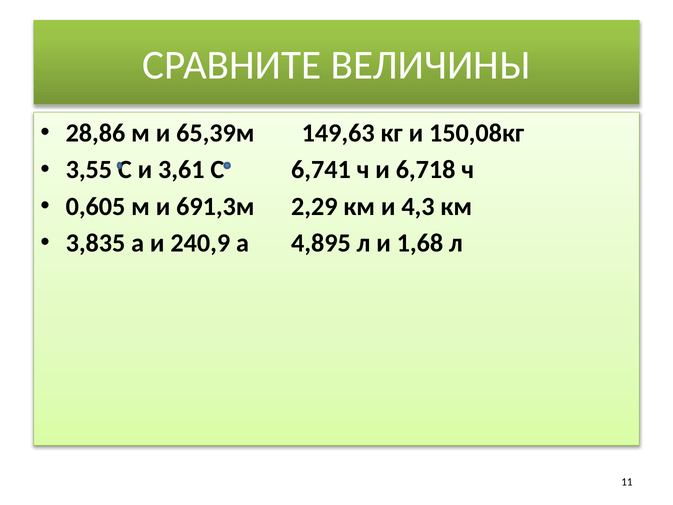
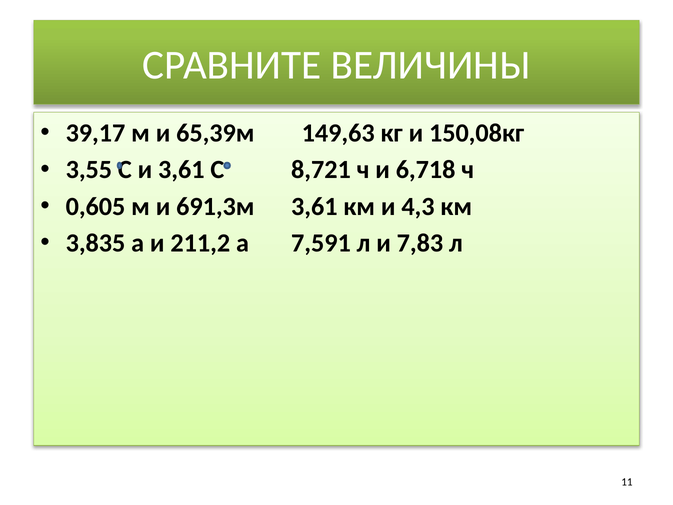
28,86: 28,86 -> 39,17 (95, 133)
6,741: 6,741 -> 8,721 (321, 170)
691,3м 2,29: 2,29 -> 3,61 (314, 206)
240,9: 240,9 -> 211,2 (200, 243)
4,895: 4,895 -> 7,591 (321, 243)
1,68: 1,68 -> 7,83 (420, 243)
